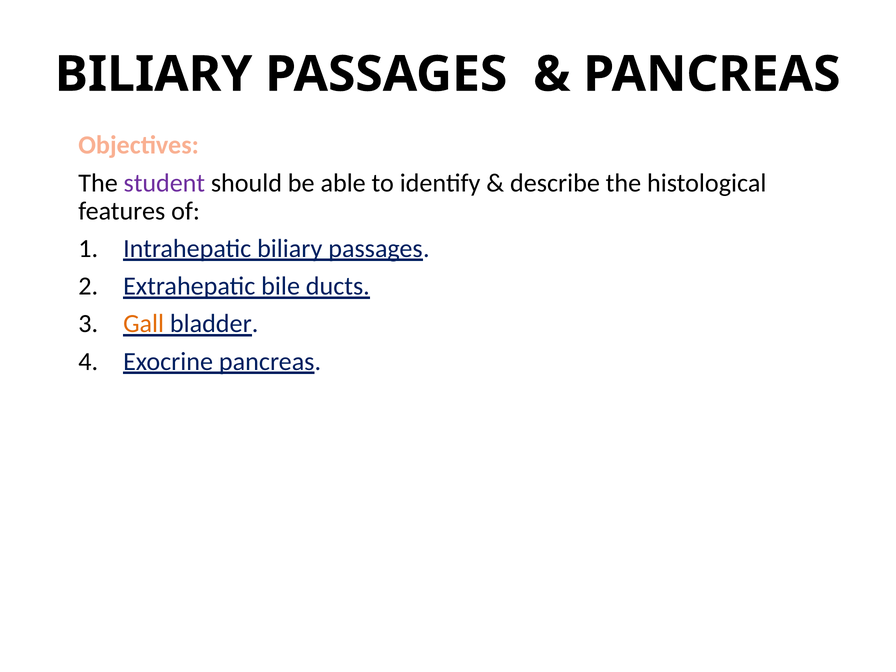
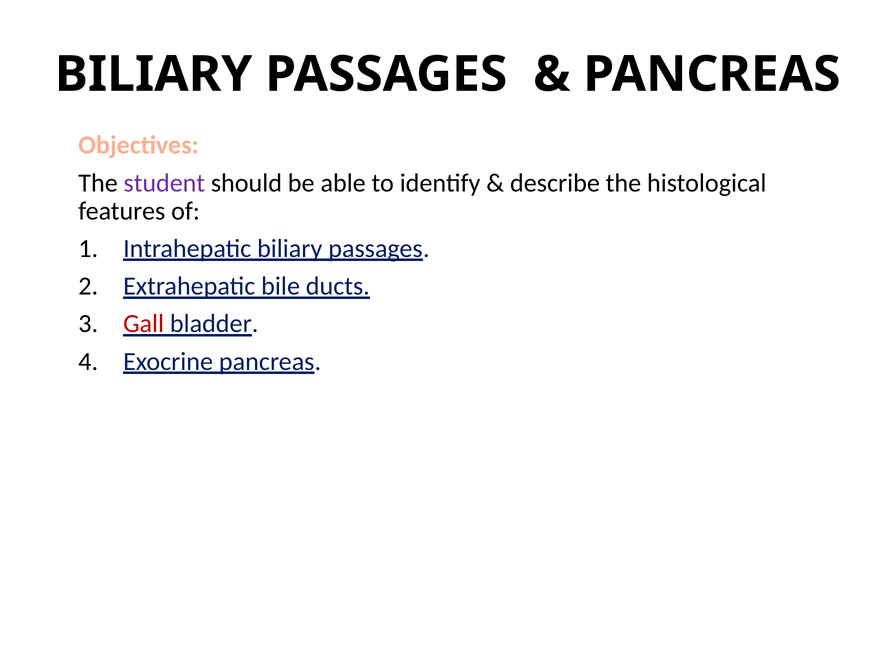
Gall colour: orange -> red (144, 324)
